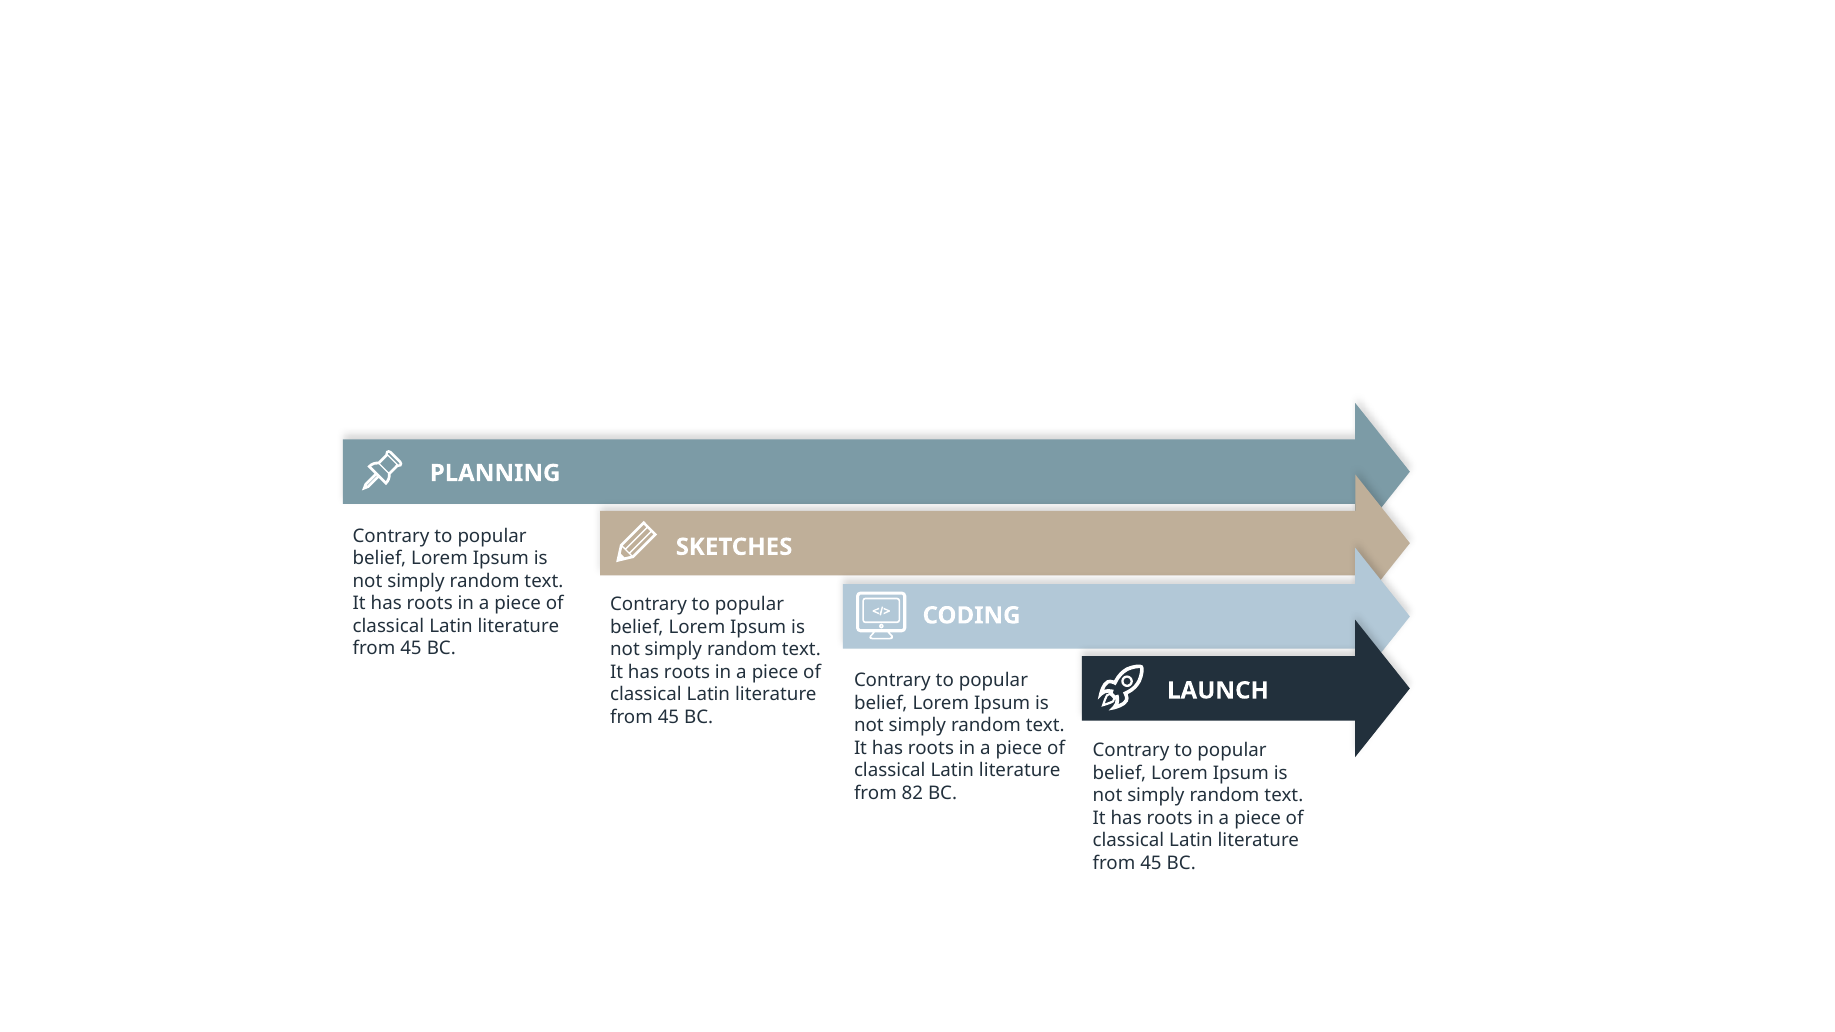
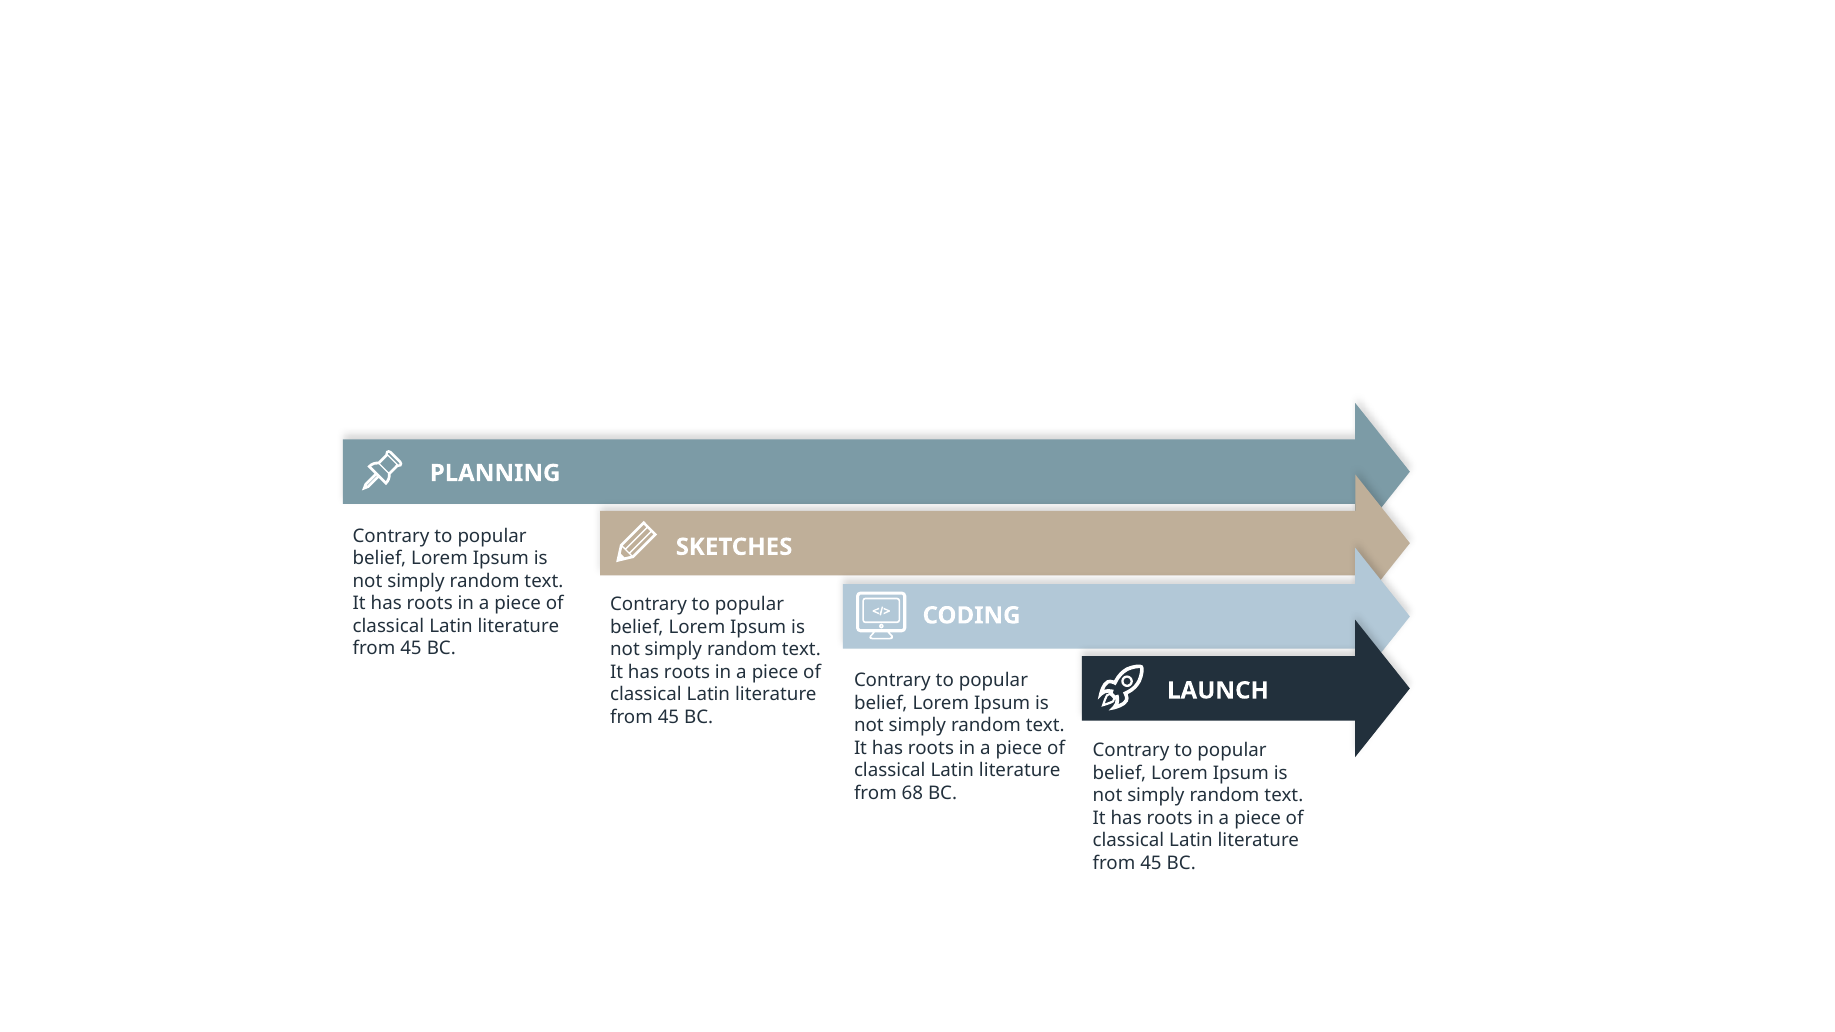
82: 82 -> 68 (912, 793)
